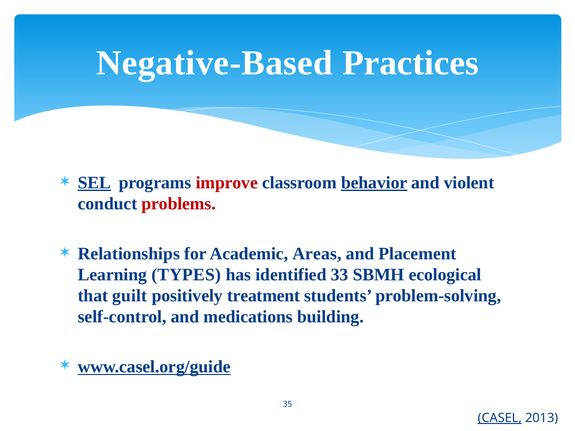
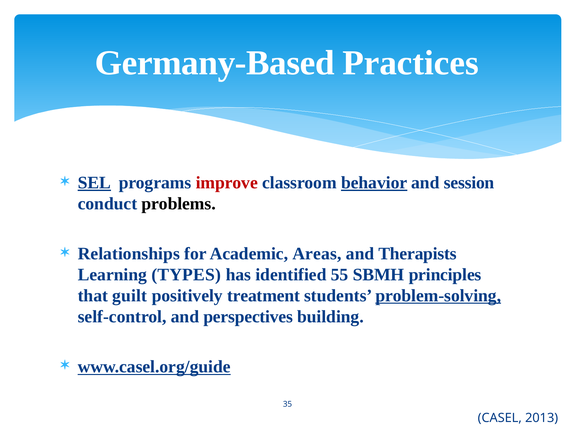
Negative-Based: Negative-Based -> Germany-Based (215, 63)
violent: violent -> session (469, 183)
problems colour: red -> black (179, 204)
Placement: Placement -> Therapists (418, 254)
33: 33 -> 55 (340, 275)
ecological: ecological -> principles (445, 275)
problem-solving underline: none -> present (438, 296)
medications: medications -> perspectives (248, 317)
CASEL underline: present -> none (500, 418)
